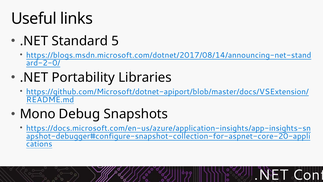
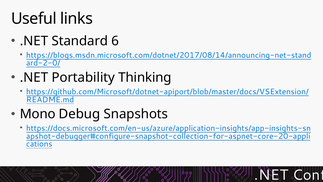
5: 5 -> 6 (115, 41)
Libraries: Libraries -> Thinking (145, 77)
